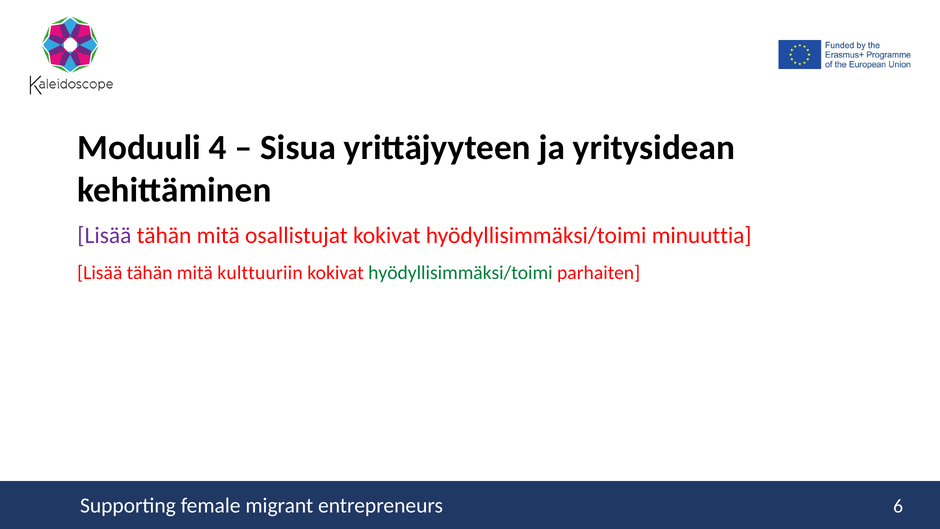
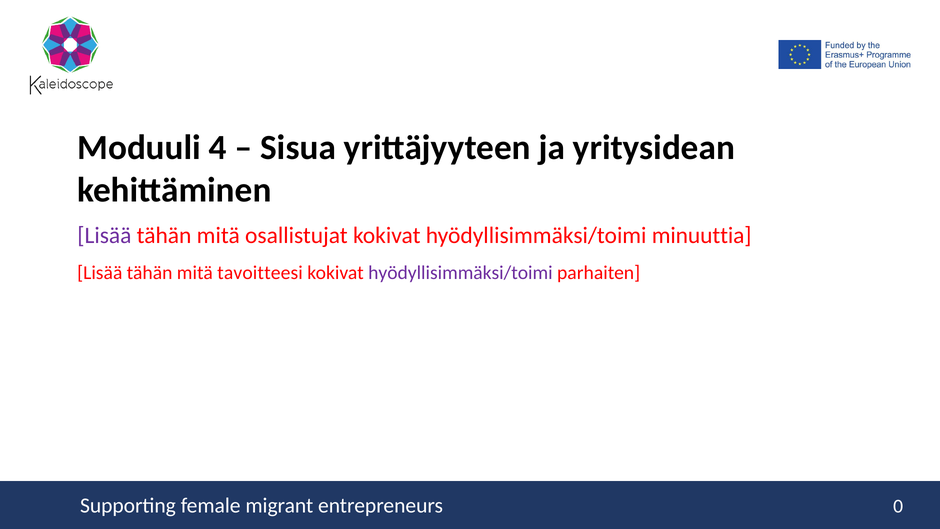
kulttuuriin: kulttuuriin -> tavoitteesi (260, 273)
hyödyllisimmäksi/toimi colour: green -> purple (460, 273)
6: 6 -> 0 (898, 506)
